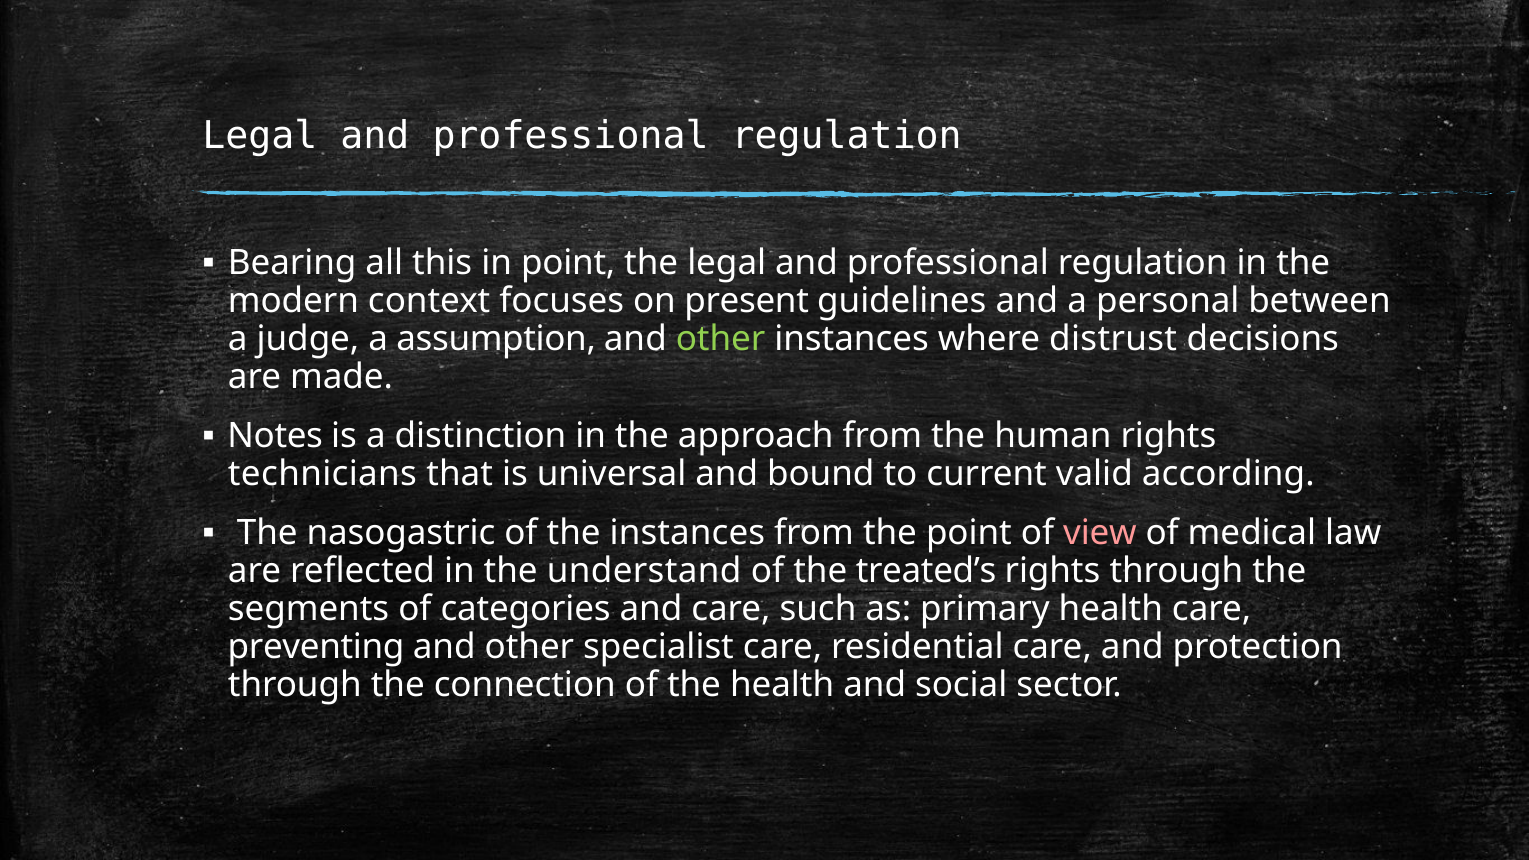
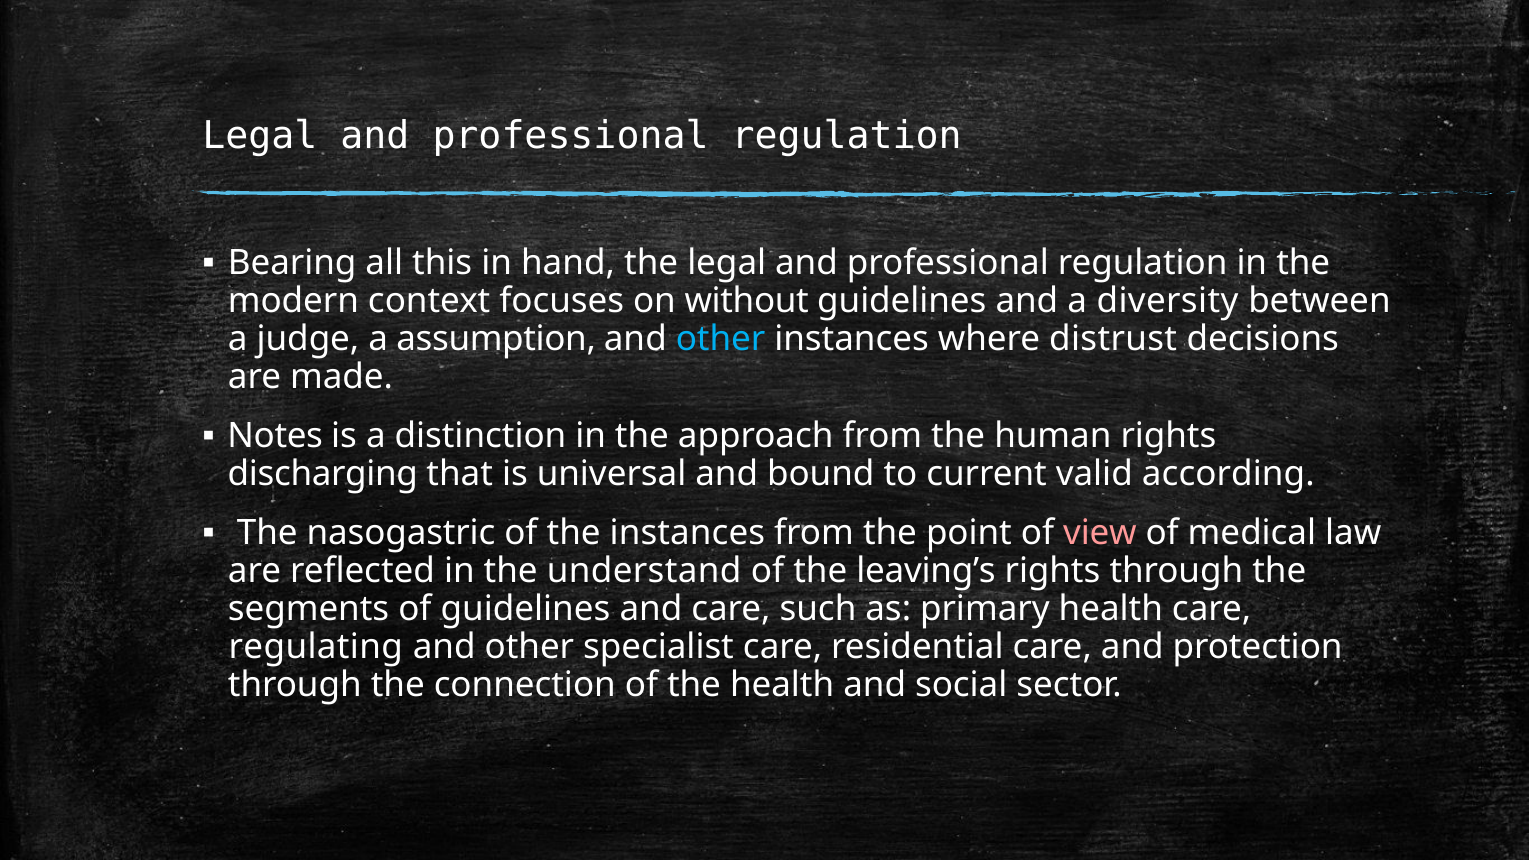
in point: point -> hand (568, 263)
present: present -> without (747, 301)
personal: personal -> diversity (1167, 301)
other colour: light green -> light blue (721, 339)
technicians: technicians -> discharging (323, 474)
treated’s: treated’s -> leaving’s (926, 571)
of categories: categories -> guidelines (526, 609)
preventing: preventing -> regulating (316, 647)
